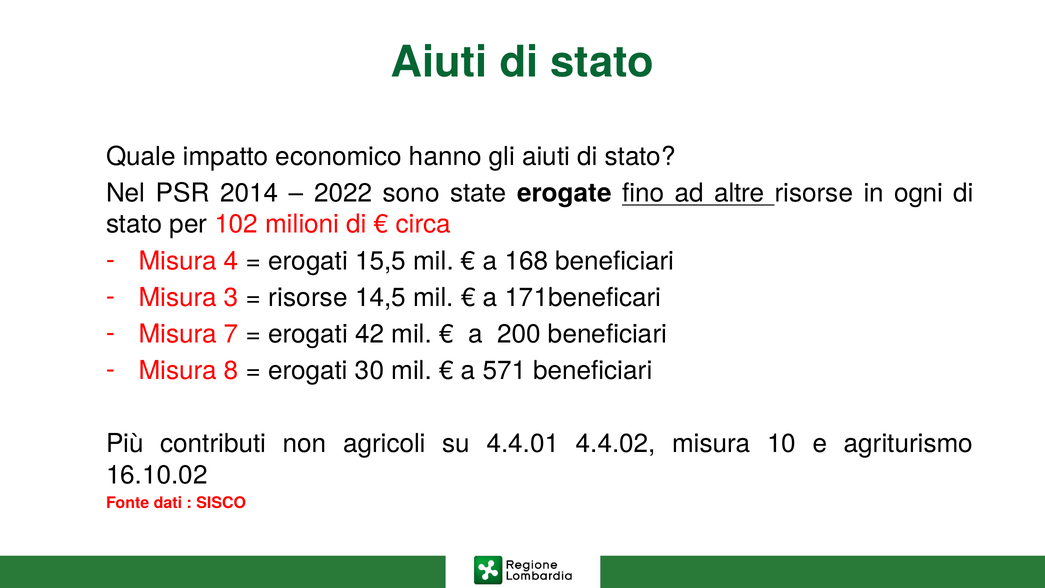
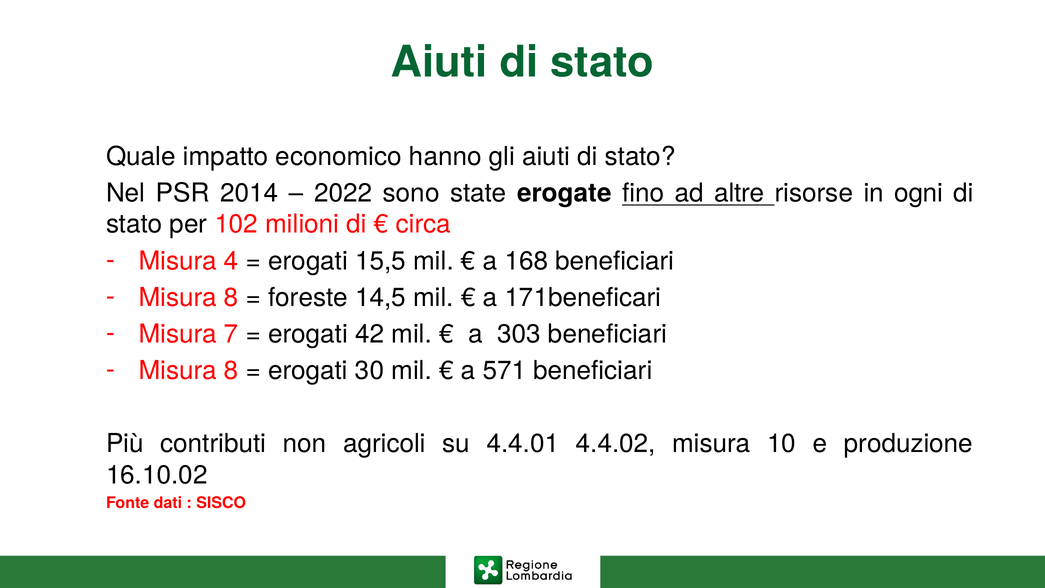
3: 3 -> 8 (231, 297)
risorse: risorse -> foreste (308, 297)
200: 200 -> 303 (519, 334)
agriturismo: agriturismo -> produzione (908, 444)
